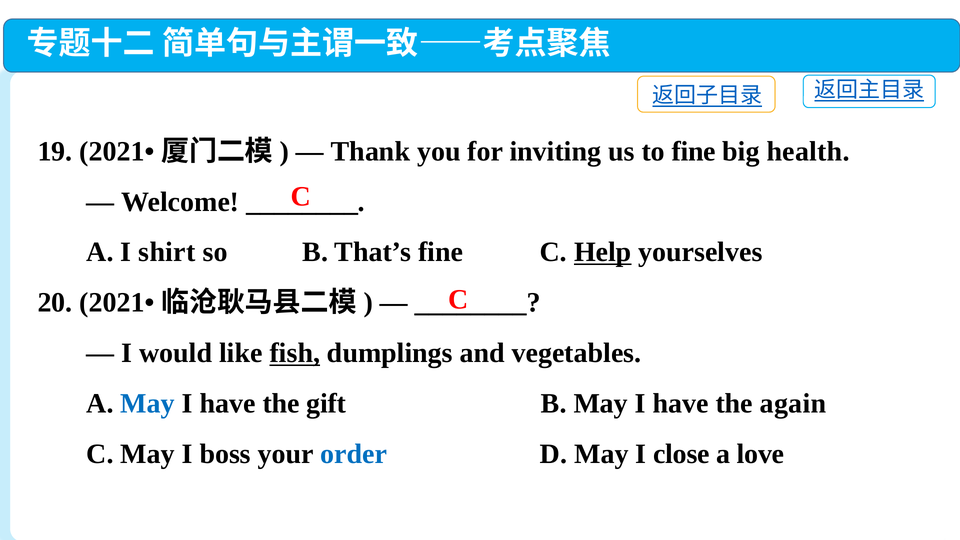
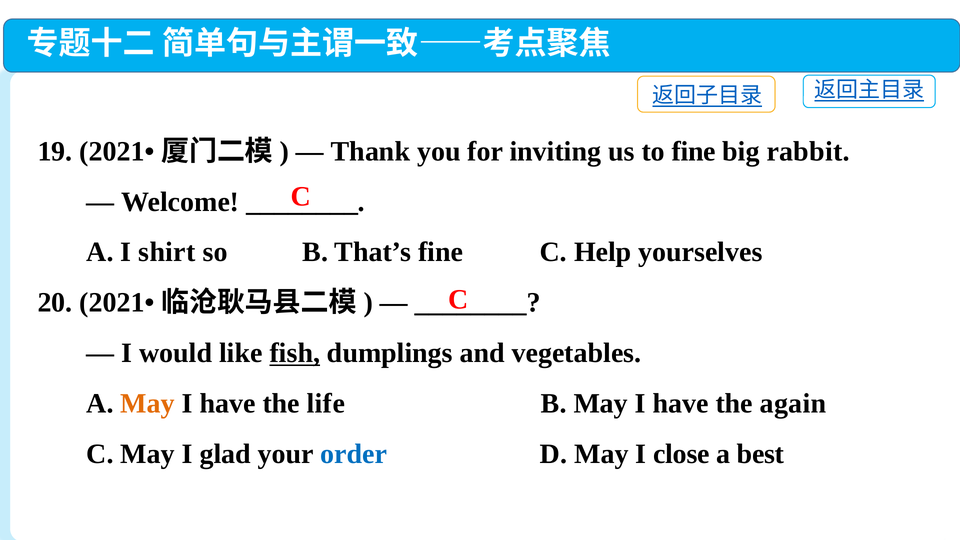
health: health -> rabbit (808, 151)
Help underline: present -> none (603, 252)
May colour: blue -> orange (148, 404)
gift: gift -> life (326, 404)
boss: boss -> glad (225, 454)
love: love -> best (760, 454)
